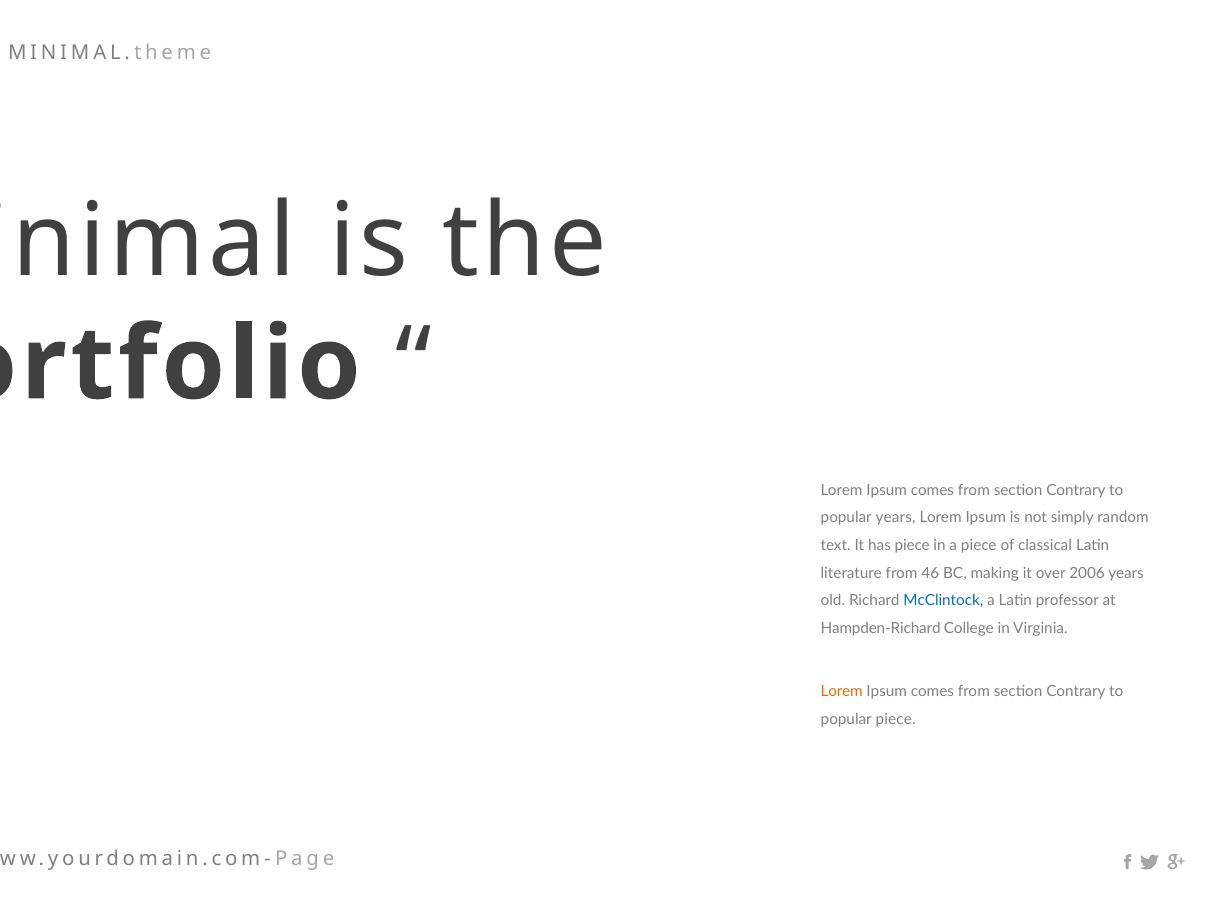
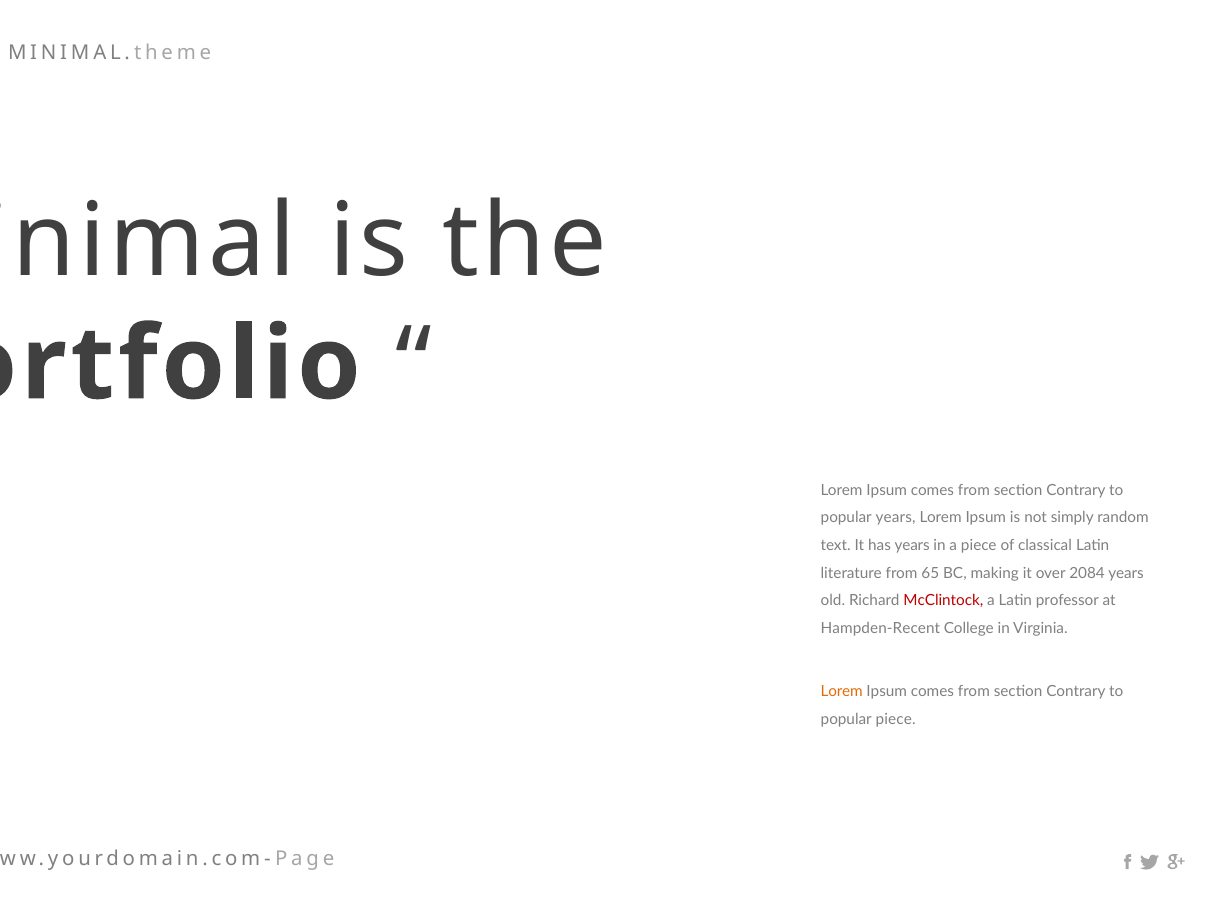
has piece: piece -> years (912, 545)
46: 46 -> 65 (930, 573)
2006: 2006 -> 2084 (1087, 573)
McClintock colour: blue -> red (943, 601)
Hampden-Richard: Hampden-Richard -> Hampden-Recent (880, 628)
